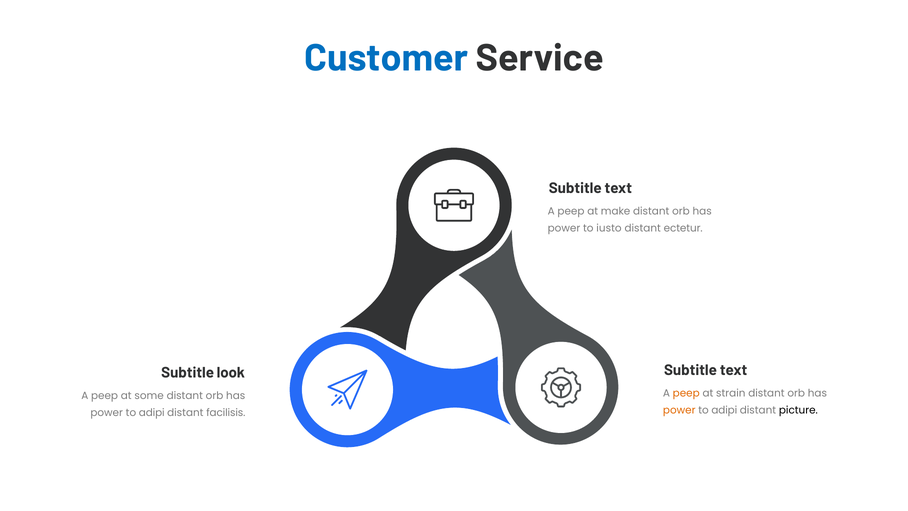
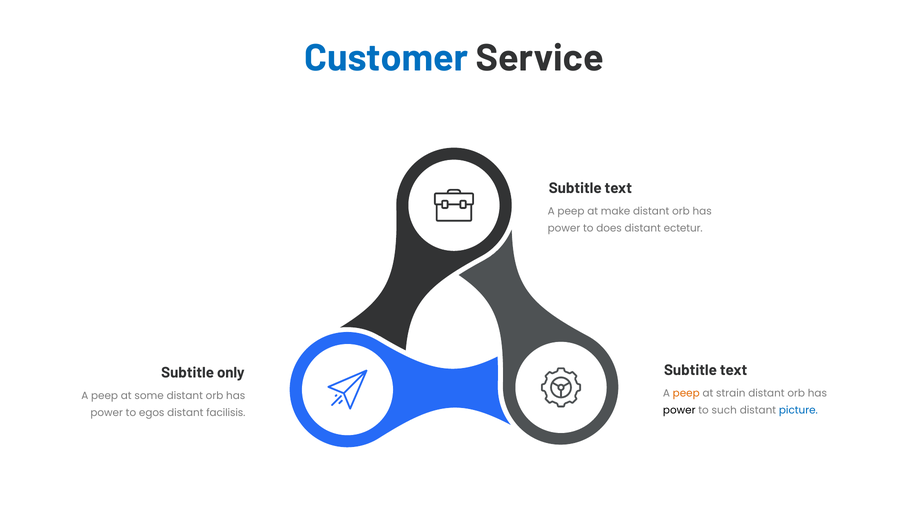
iusto: iusto -> does (609, 228)
look: look -> only (231, 372)
power colour: orange -> black (679, 410)
adipi: adipi -> such (724, 410)
picture colour: black -> blue (798, 410)
adipi: adipi -> egos (152, 412)
